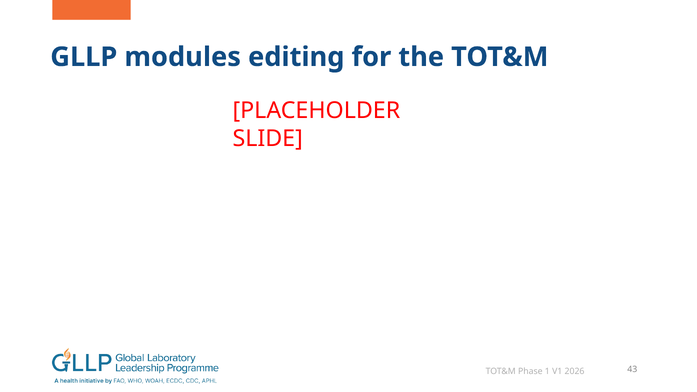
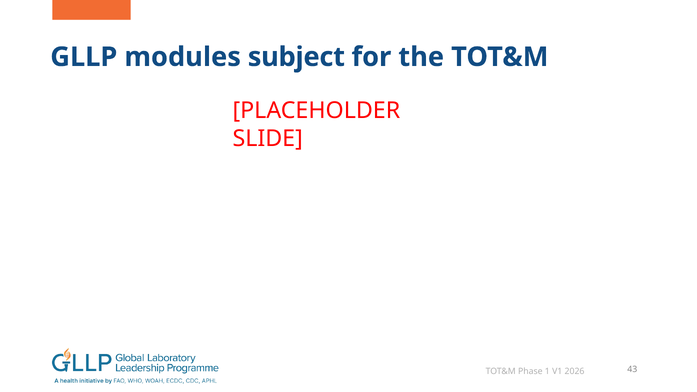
editing: editing -> subject (296, 57)
